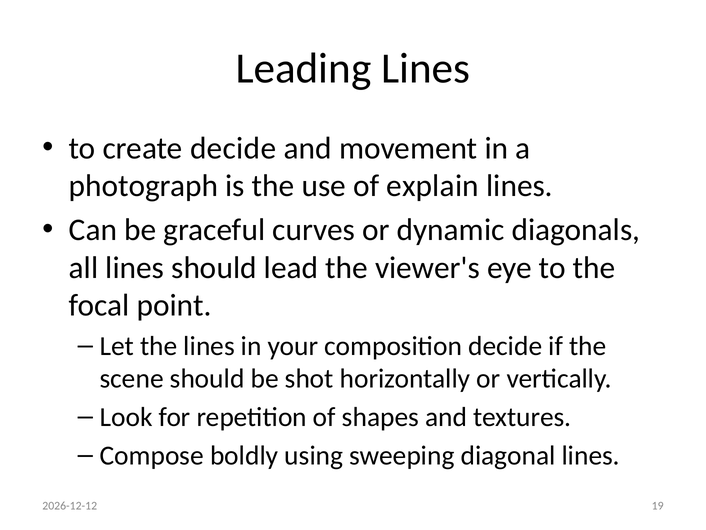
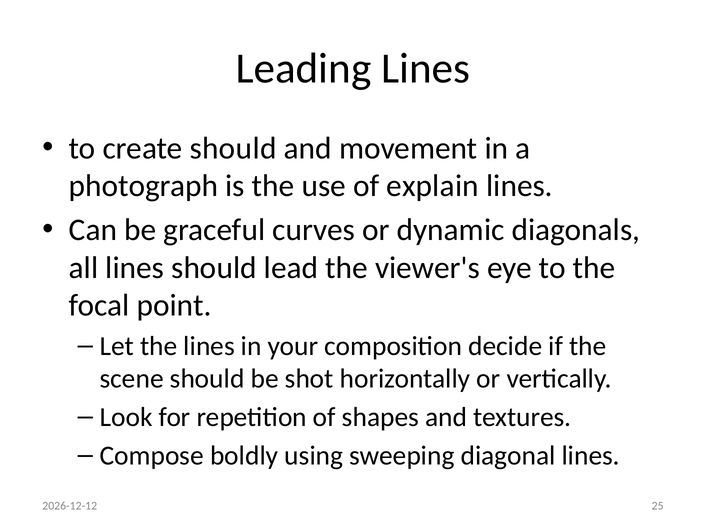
create decide: decide -> should (233, 148)
19: 19 -> 25 (658, 506)
